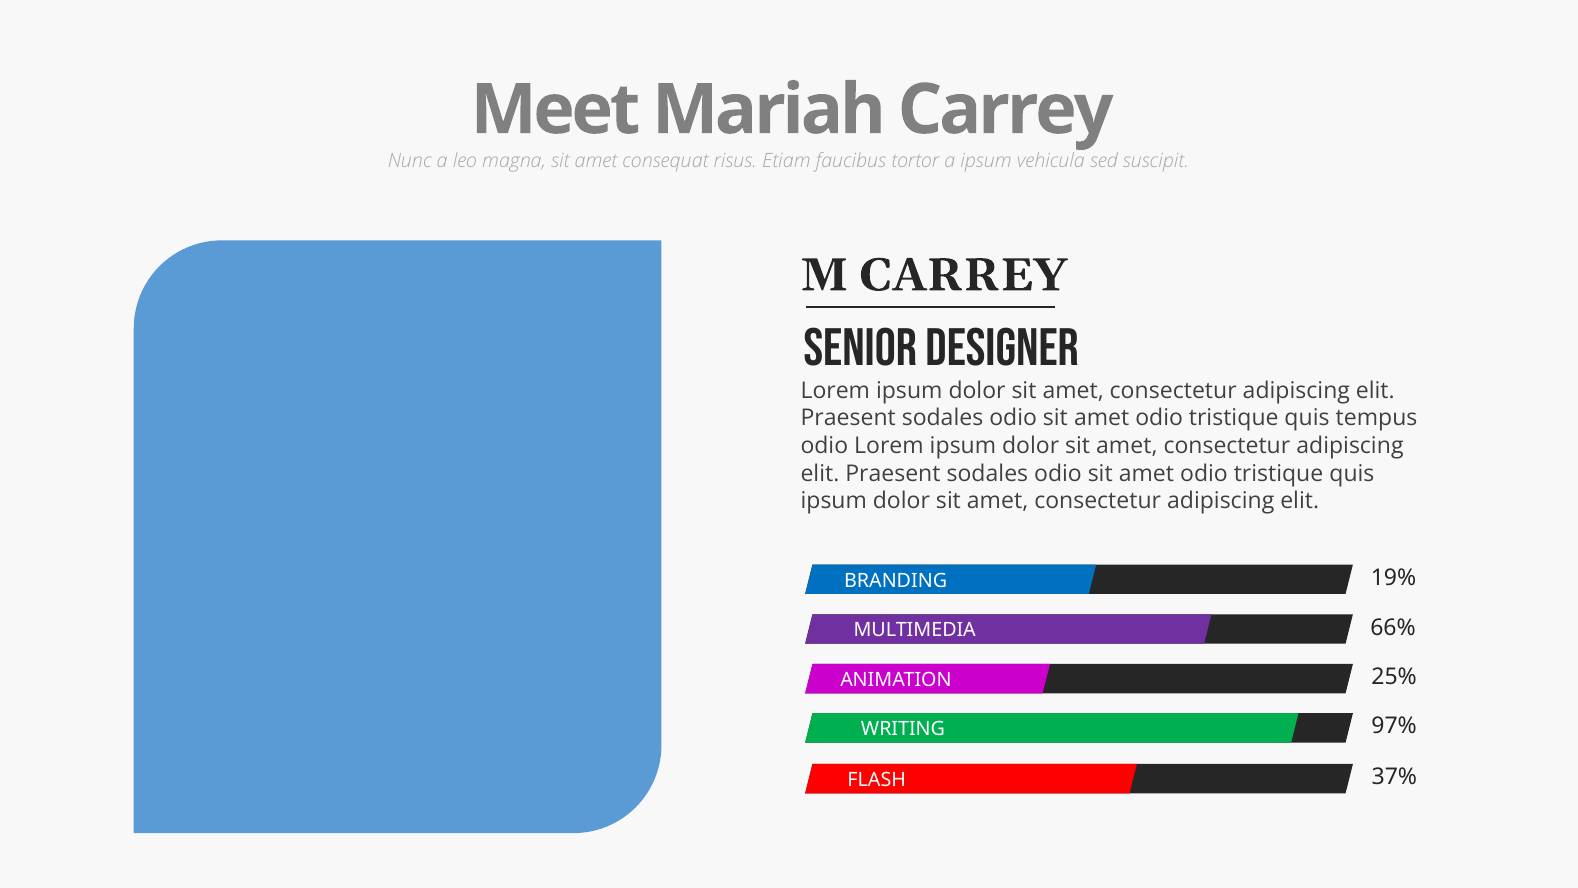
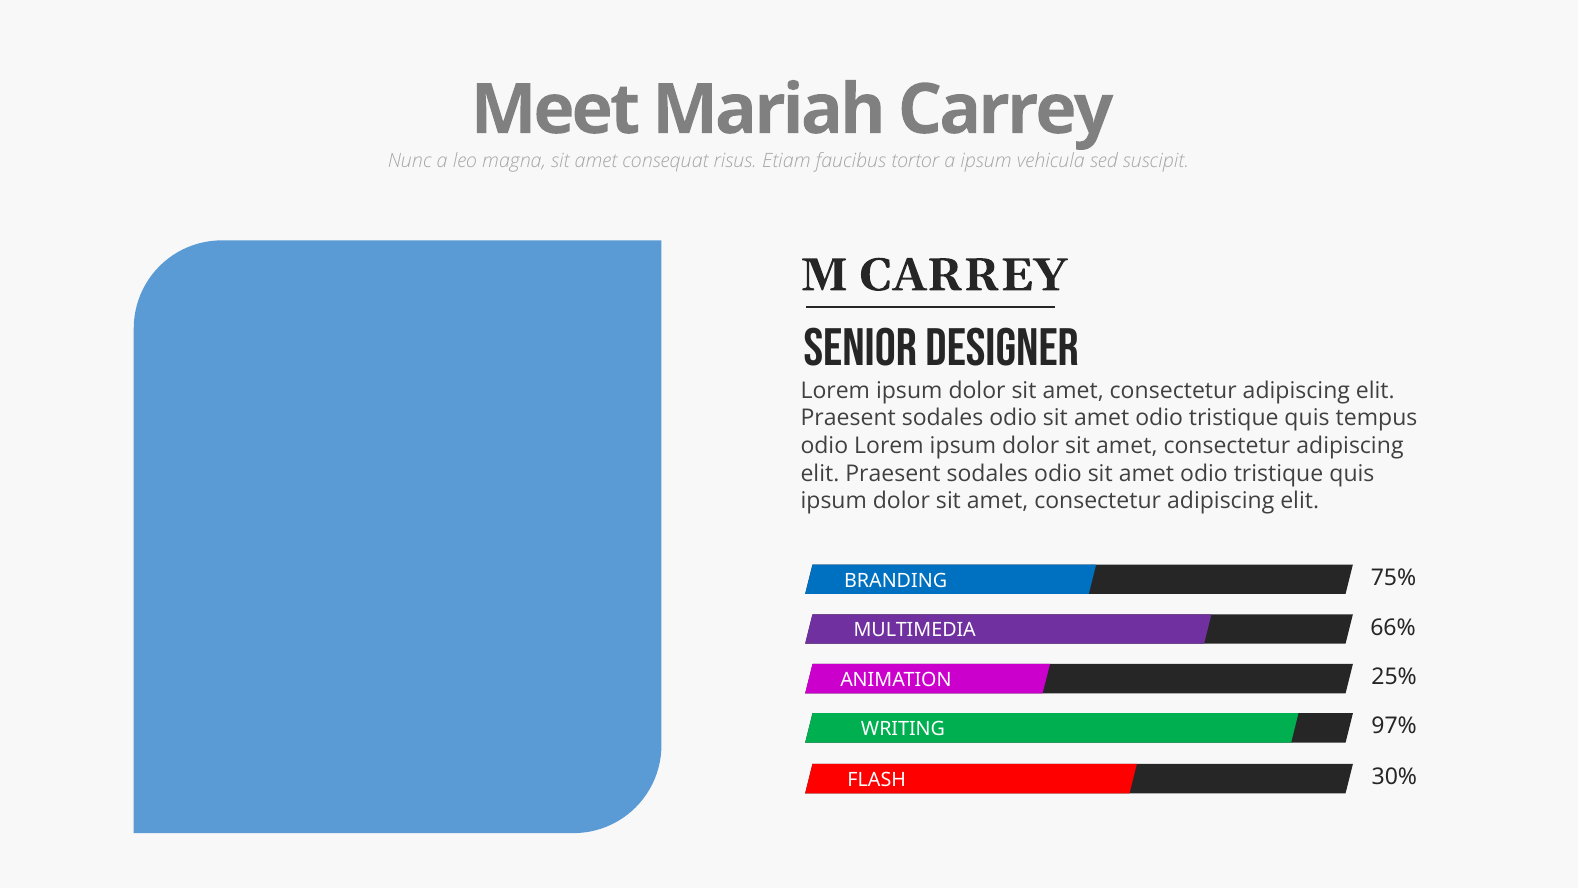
19%: 19% -> 75% (1394, 577)
37%: 37% -> 30% (1394, 777)
